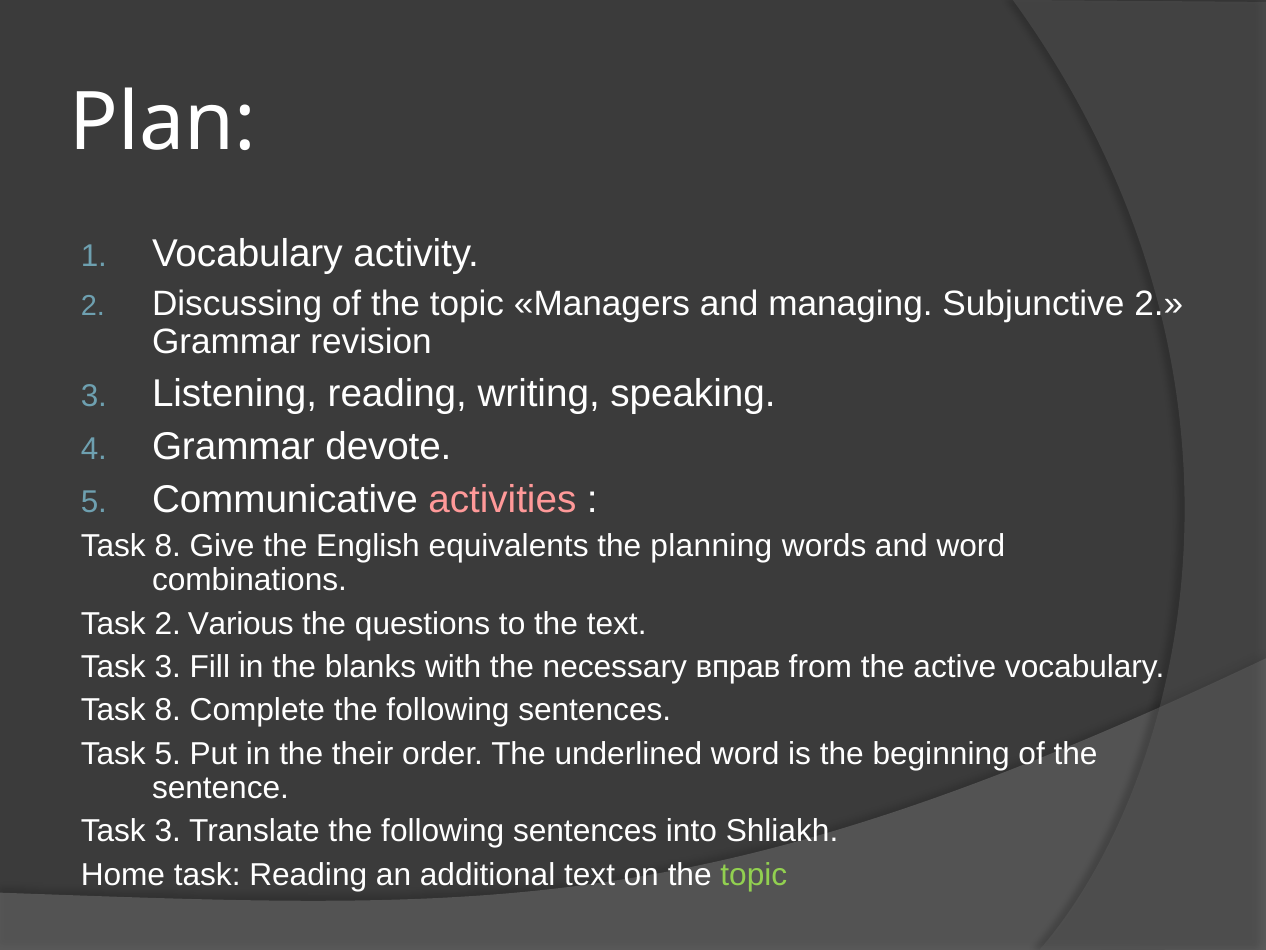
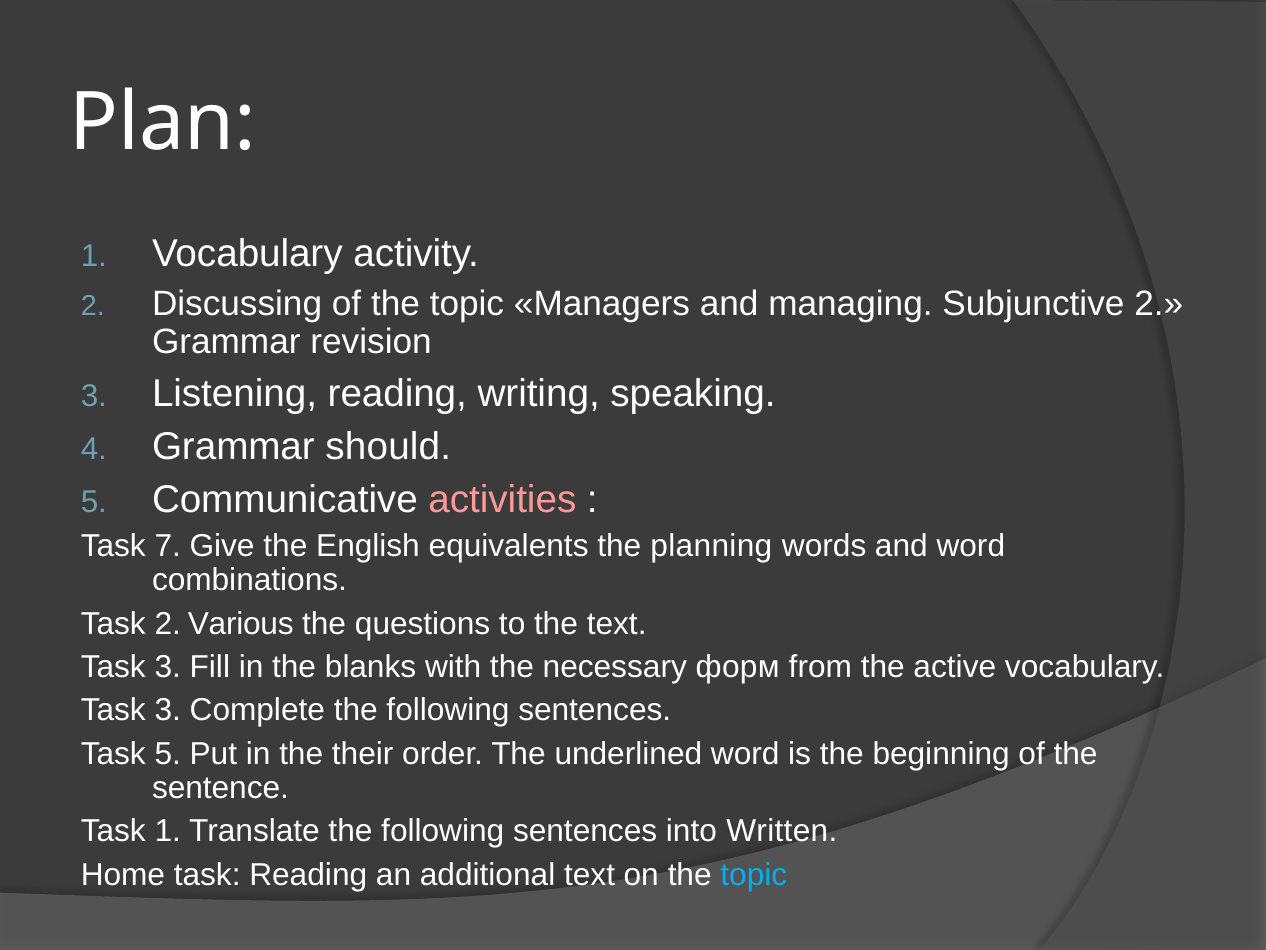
devote: devote -> should (388, 446)
8: 8 -> 7 (168, 546)
вправ: вправ -> форм (738, 667)
8: 8 -> 3 (168, 710)
3: 3 -> 1 (168, 831)
Shliakh: Shliakh -> Written (782, 831)
topic colour: light green -> light blue (754, 874)
